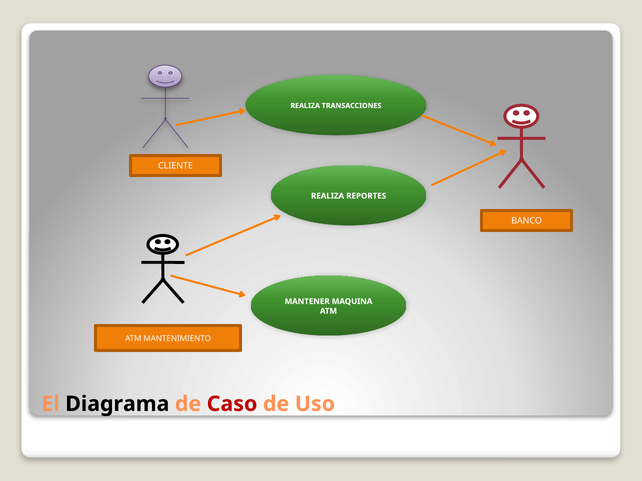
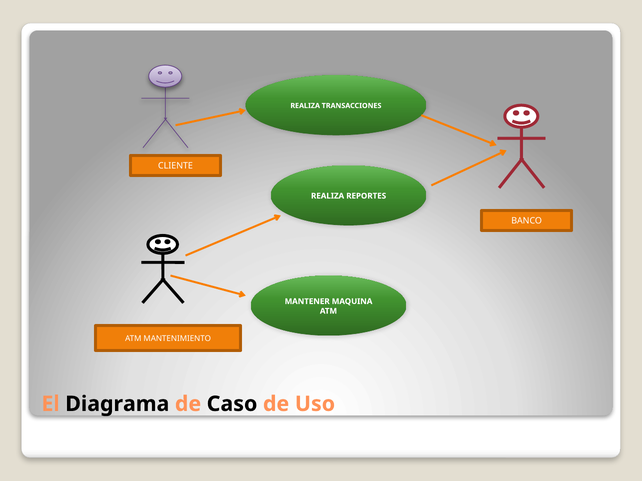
Caso colour: red -> black (232, 404)
